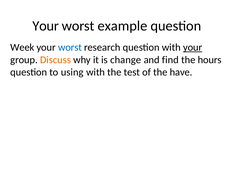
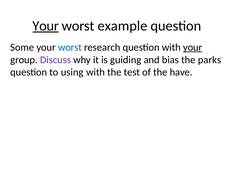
Your underline: none -> present (46, 26)
Week: Week -> Some (22, 47)
Discuss colour: orange -> purple (55, 60)
change: change -> guiding (126, 60)
find: find -> bias (170, 60)
hours: hours -> parks (210, 60)
